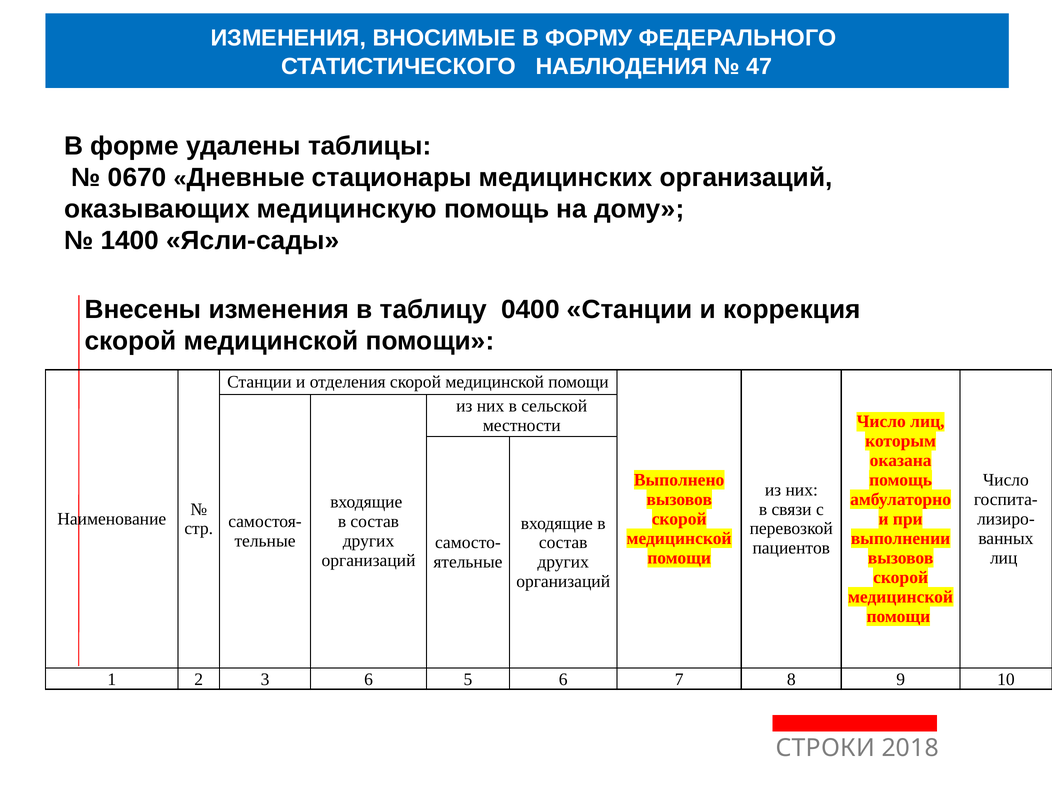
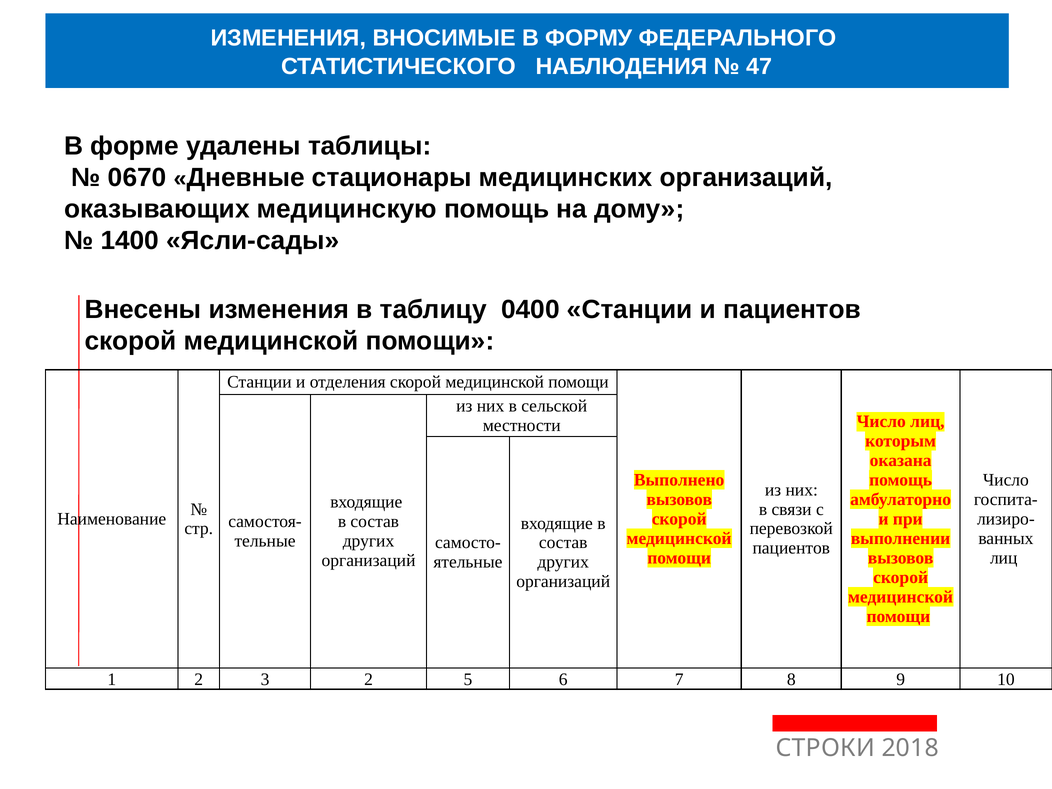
и коррекция: коррекция -> пациентов (792, 309)
3 6: 6 -> 2 (369, 680)
